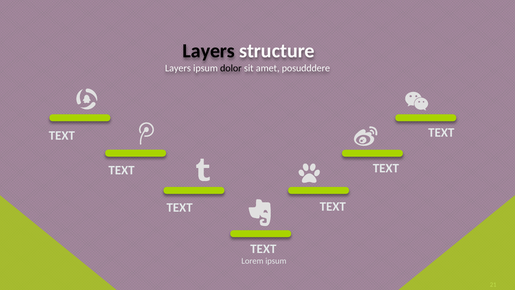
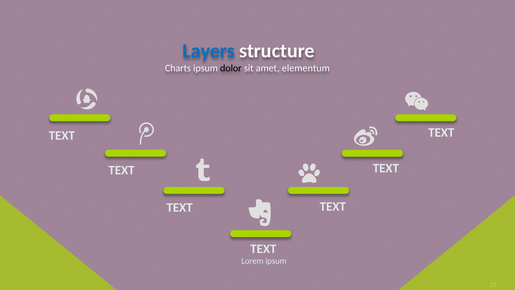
Layers colour: black -> blue (209, 51)
Layers: Layers -> Charts (178, 68)
posudddere: posudddere -> elementum (306, 68)
